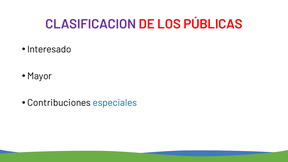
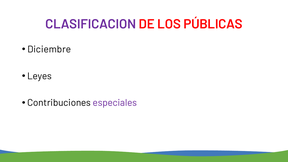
Interesado: Interesado -> Diciembre (49, 49)
Mayor: Mayor -> Leyes (40, 76)
especiales colour: blue -> purple (115, 103)
